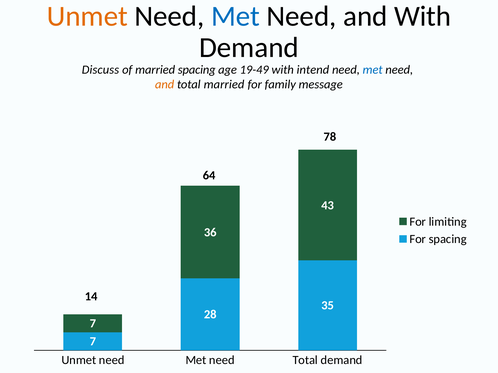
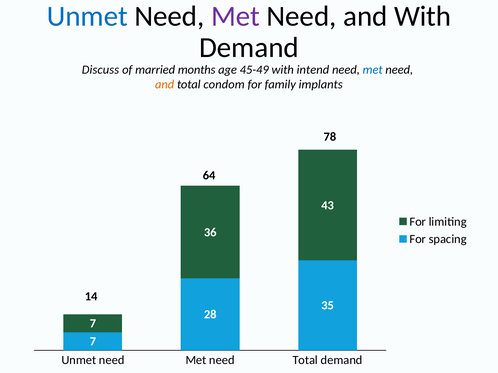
Unmet colour: orange -> blue (87, 16)
Met colour: blue -> purple (235, 16)
married spacing: spacing -> months (197, 70)
19-49: 19-49 -> 45-49 (254, 70)
total married: married -> condom (224, 85)
message: message -> implants (321, 85)
